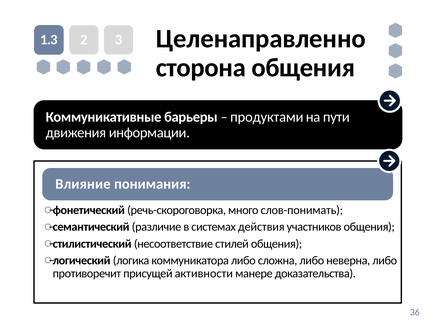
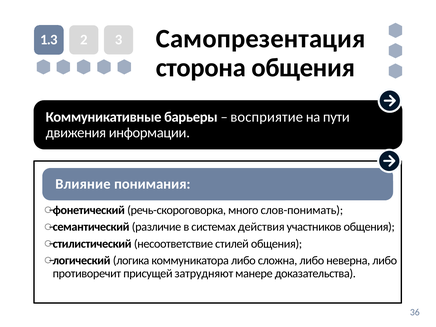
Целенаправленно: Целенаправленно -> Самопрезентация (261, 39)
продуктами: продуктами -> восприятие (267, 117)
активности: активности -> затрудняют (204, 274)
